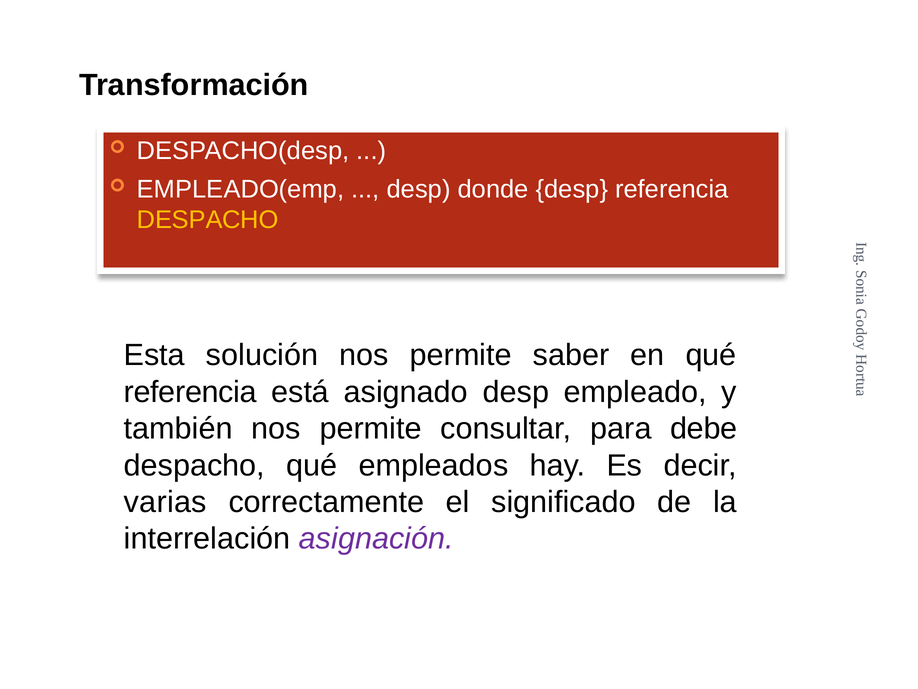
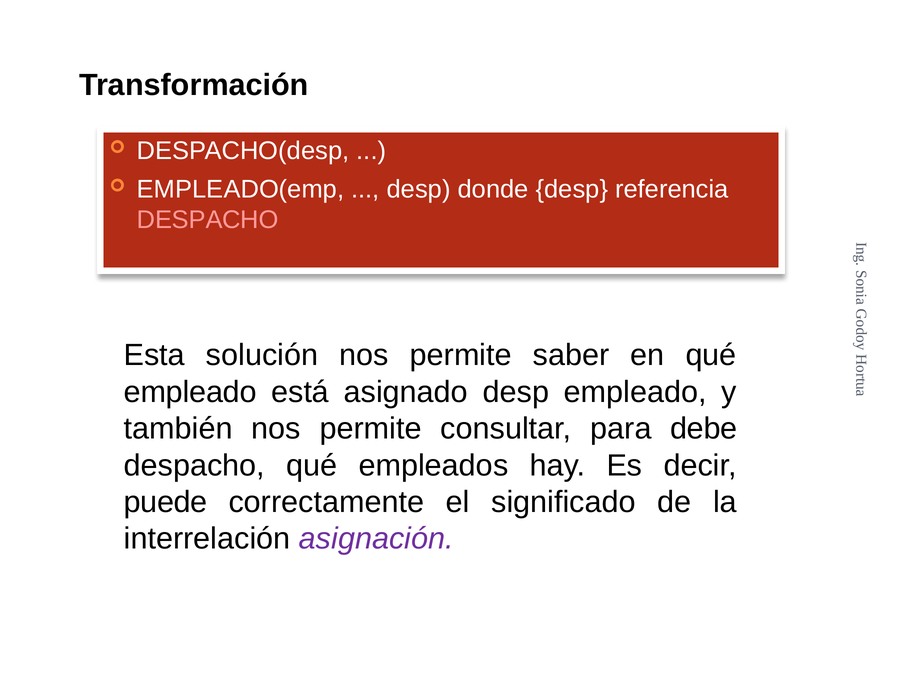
DESPACHO colour: yellow -> pink (208, 220)
referencia: referencia -> empleado (190, 392)
varias: varias -> puede (166, 502)
